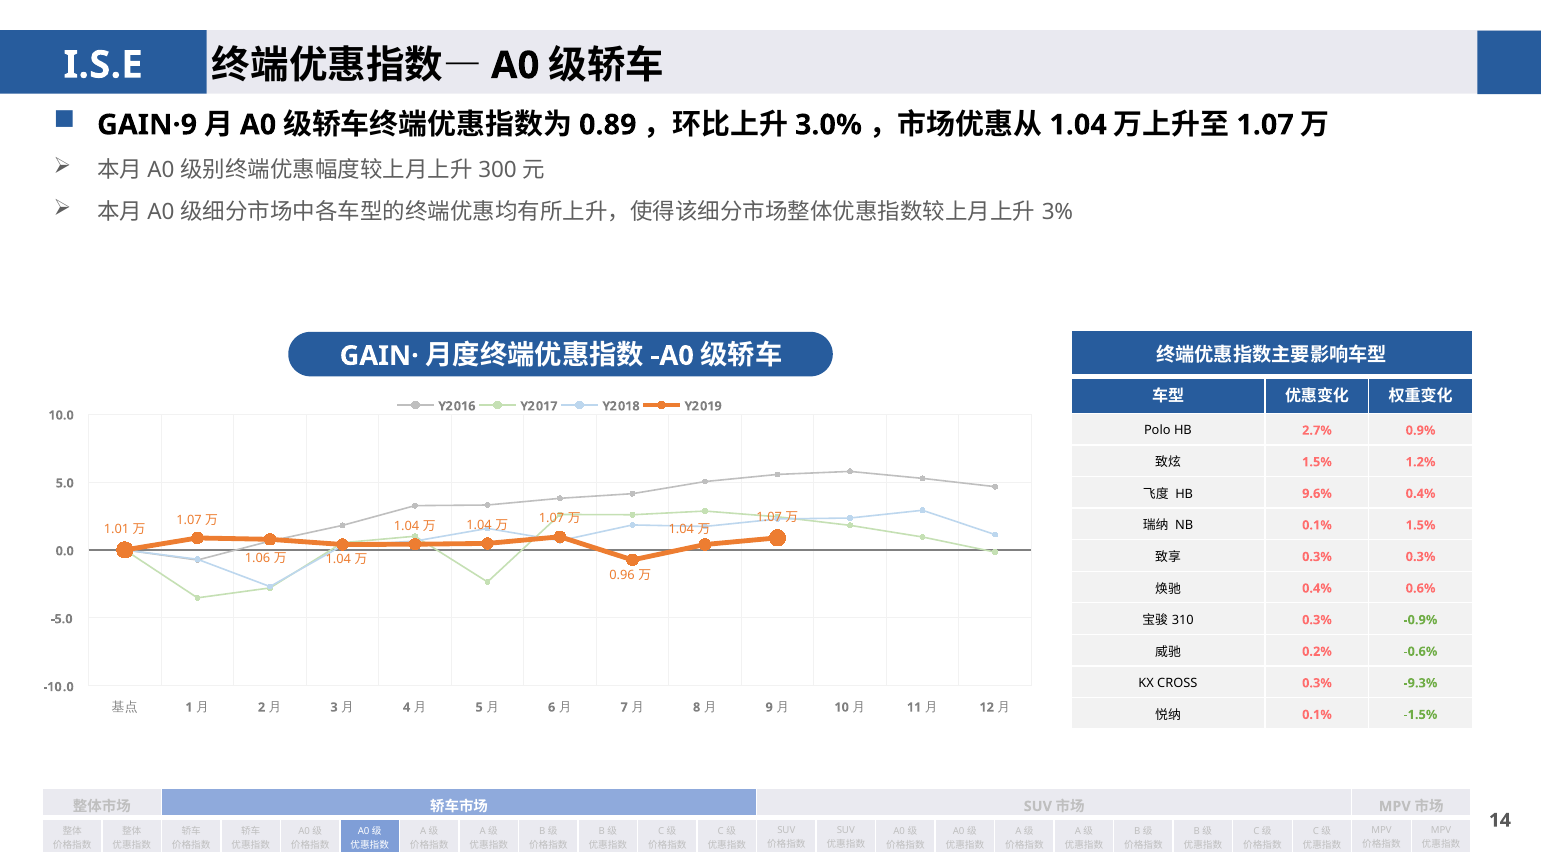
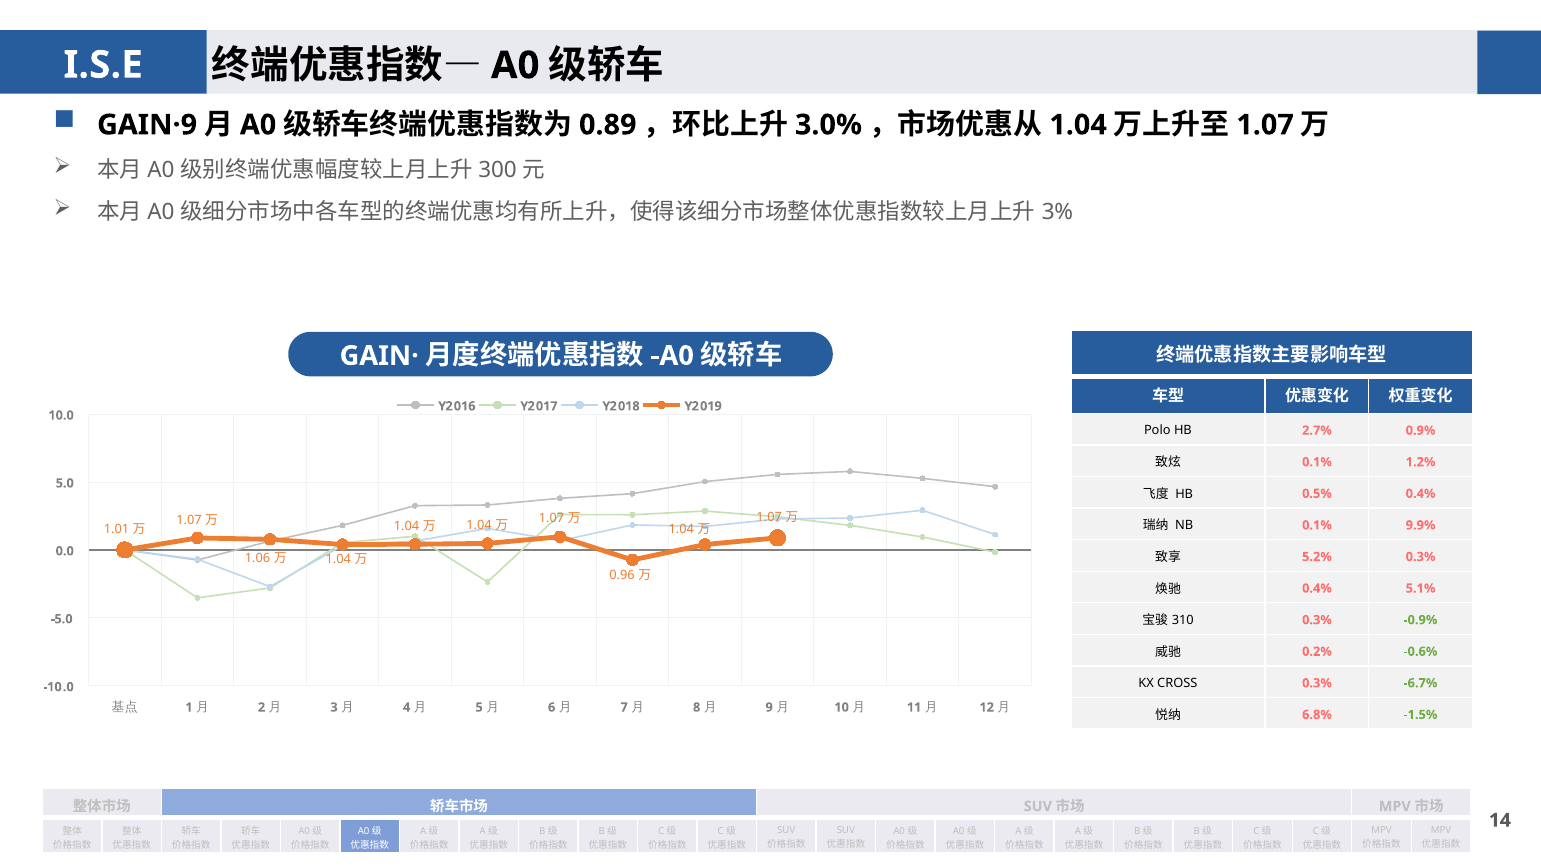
1.5%: 1.5% -> 0.1% (1317, 462)
9.6%: 9.6% -> 0.5% (1317, 494)
0.1% 1.5%: 1.5% -> 9.9% (1421, 525)
0.3%: 0.3% -> 5.2% (1317, 557)
0.6%: 0.6% -> 5.1% (1421, 588)
-9.3%: -9.3% -> -6.7% (1420, 683)
0.1%: 0.1% -> 6.8% (1317, 715)
